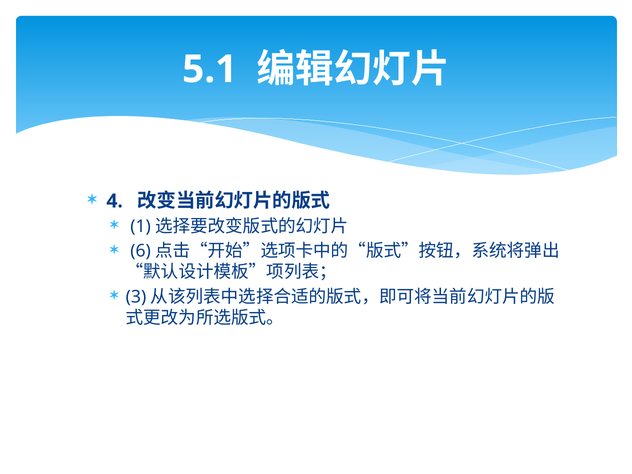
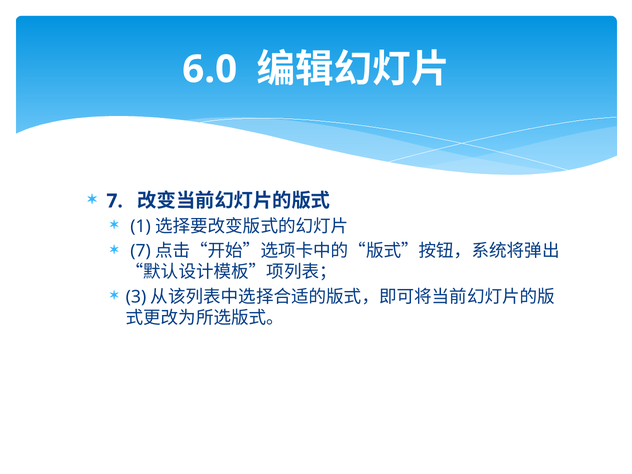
5.1: 5.1 -> 6.0 (210, 69)
4: 4 -> 7 (115, 201)
6: 6 -> 7 (141, 251)
